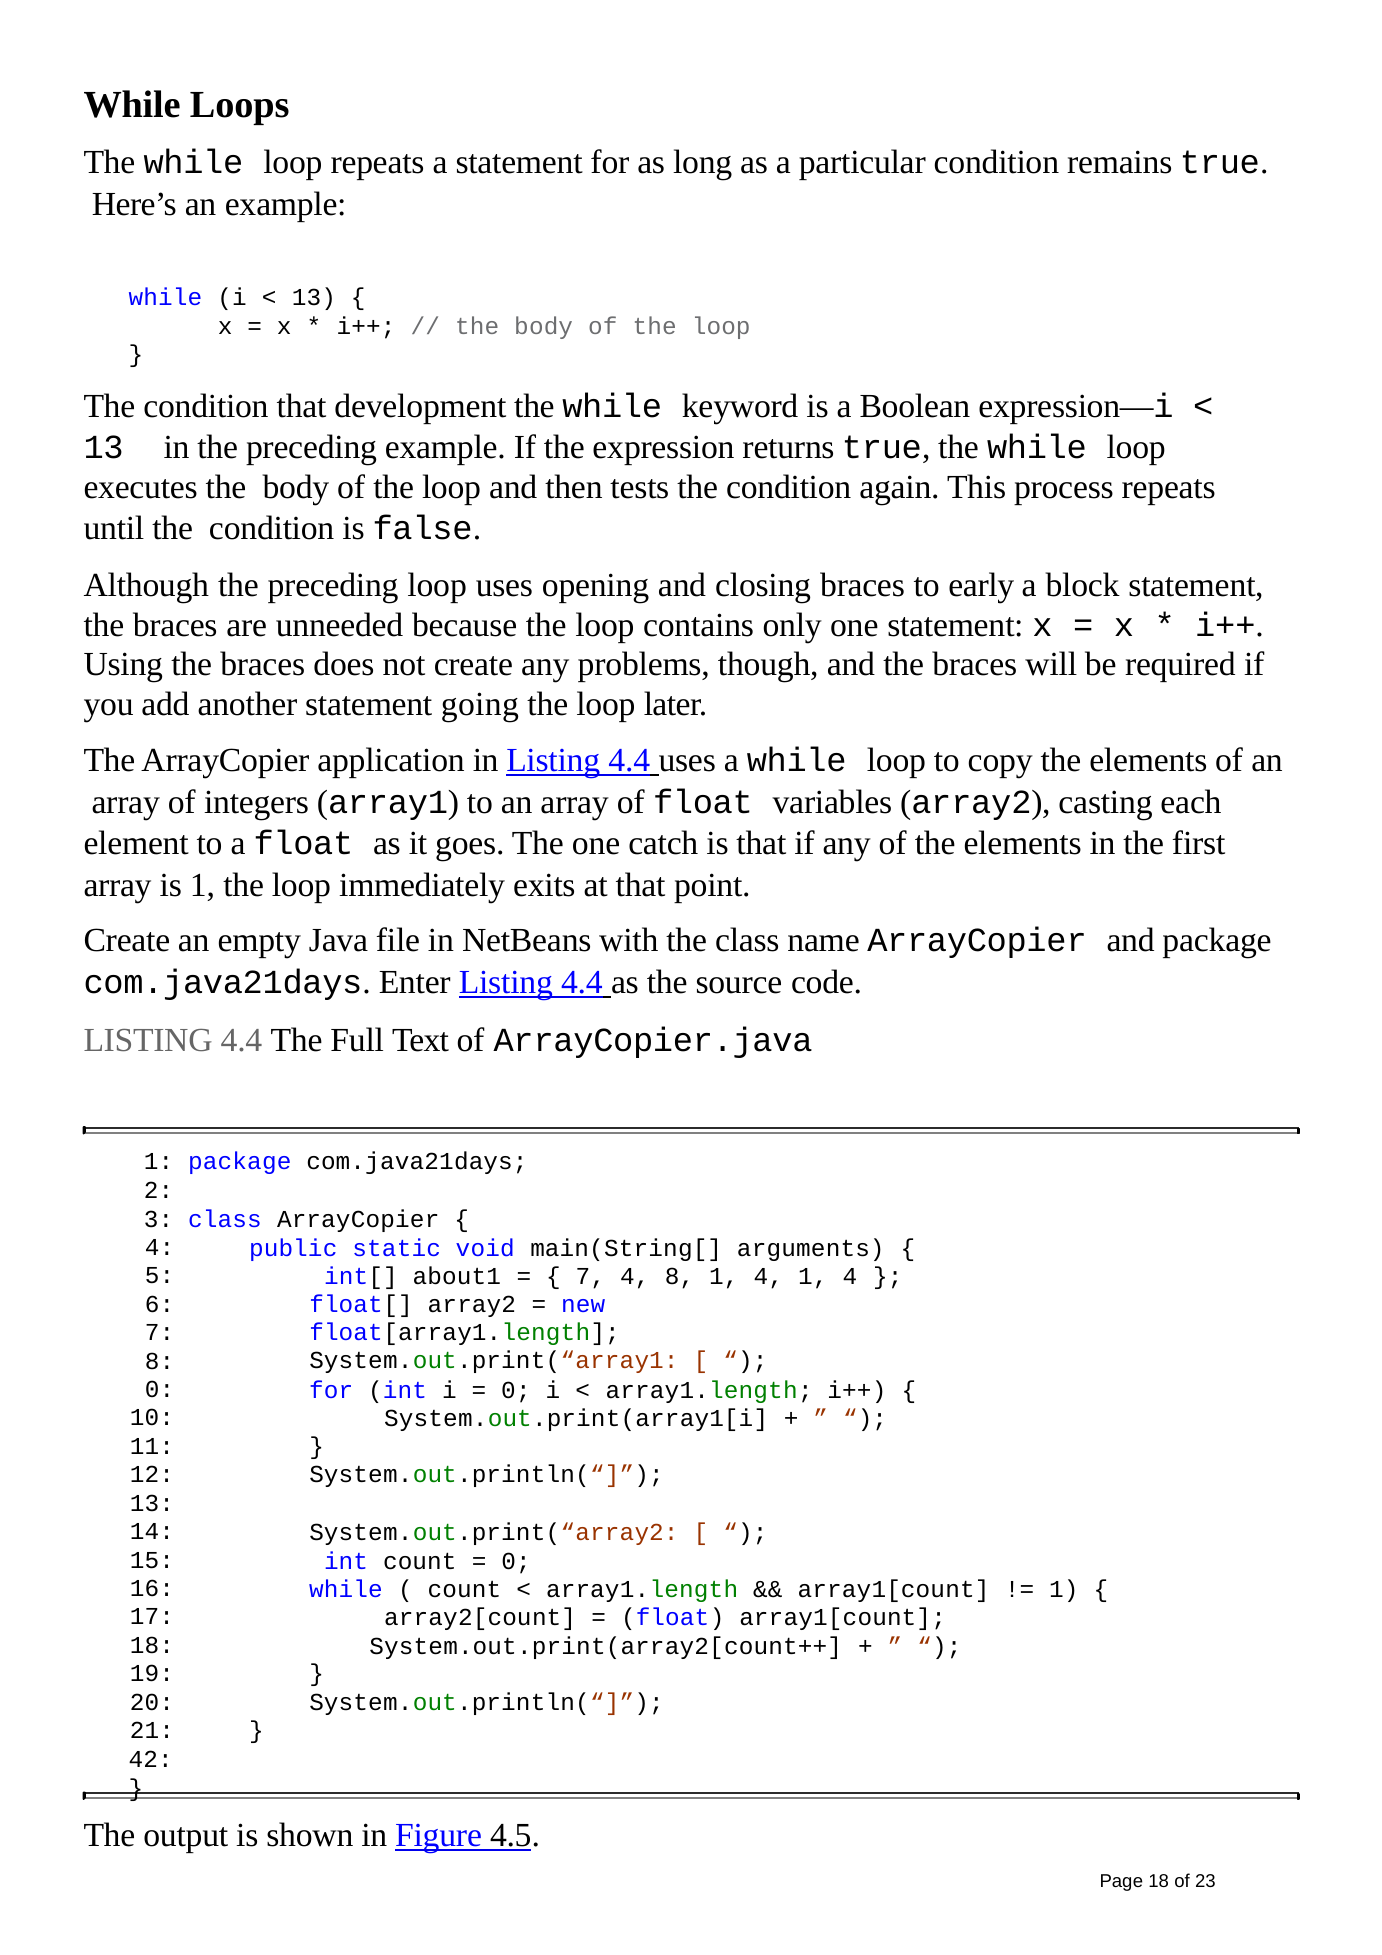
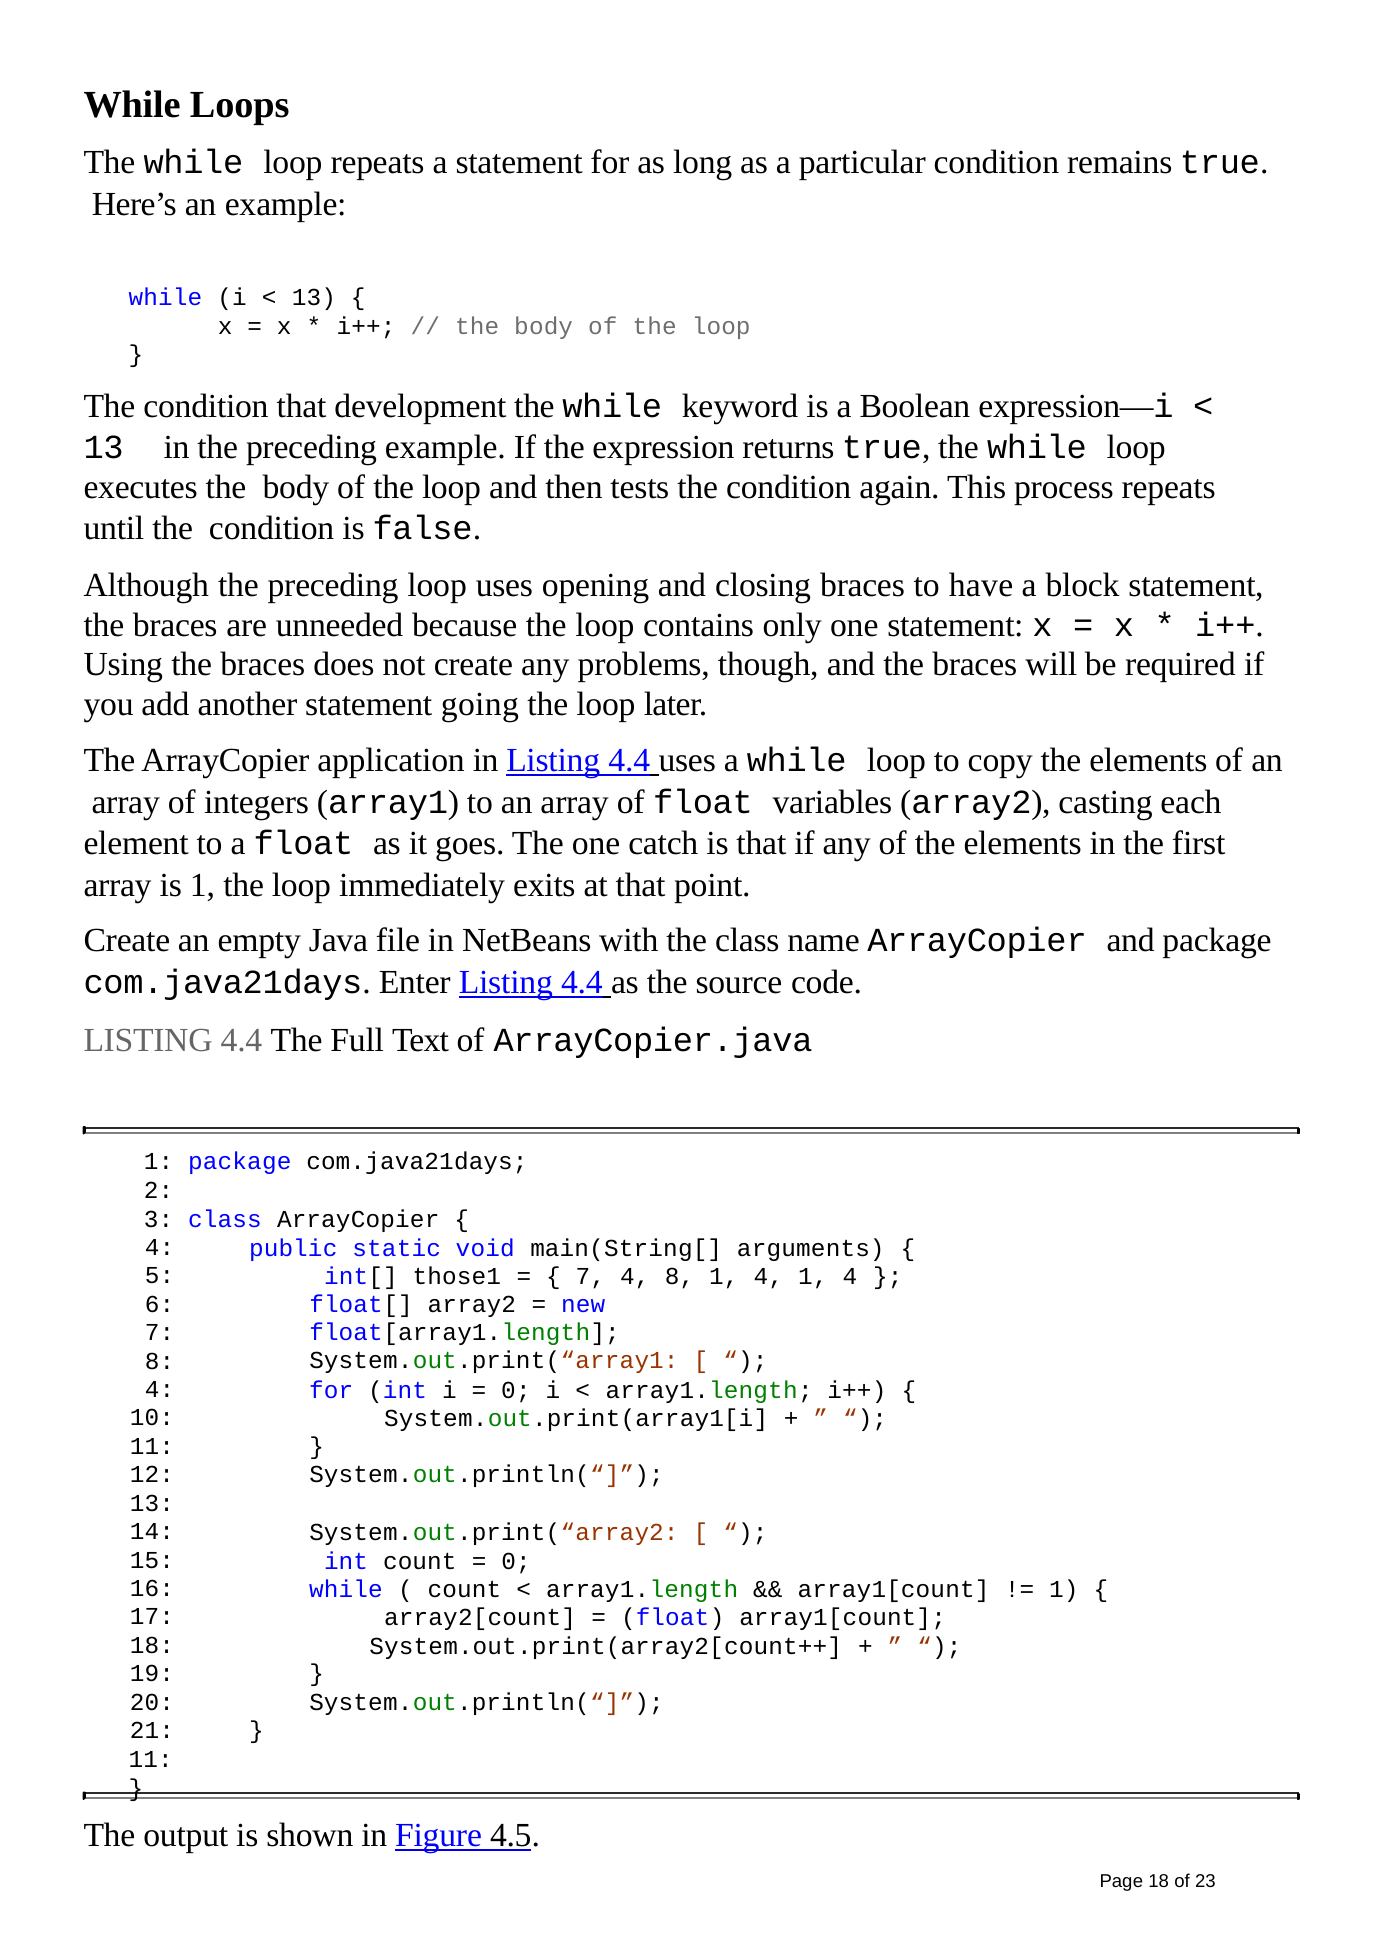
early: early -> have (981, 586)
about1: about1 -> those1 (457, 1277)
0: 0 -> 4 (160, 1390)
42: 42 -> 11 (151, 1760)
